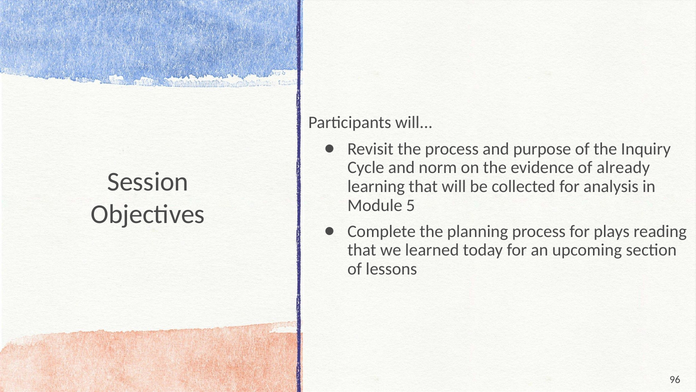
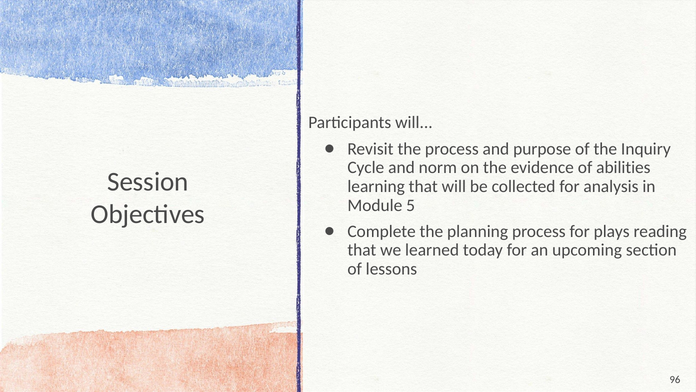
already: already -> abilities (623, 167)
